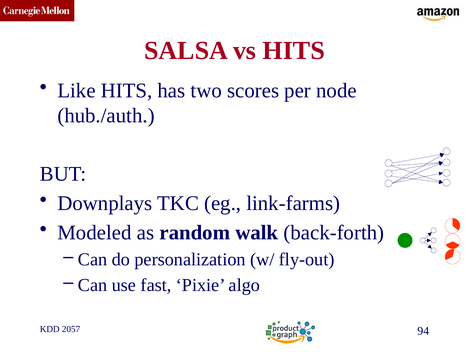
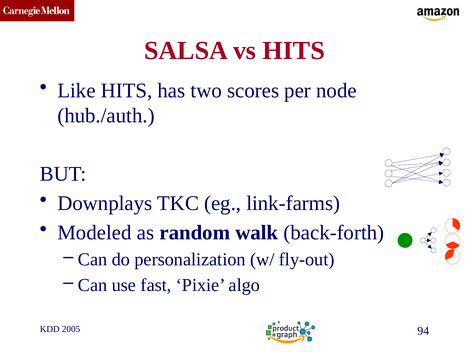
2057: 2057 -> 2005 (71, 329)
